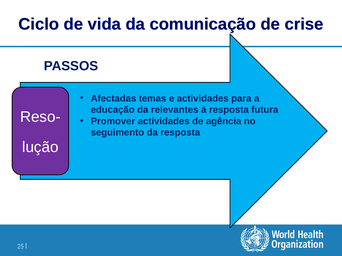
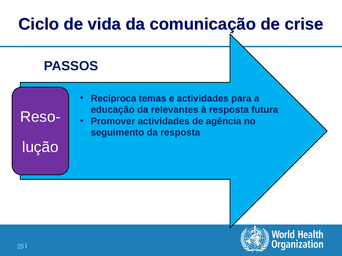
Afectadas: Afectadas -> Recíproca (114, 99)
